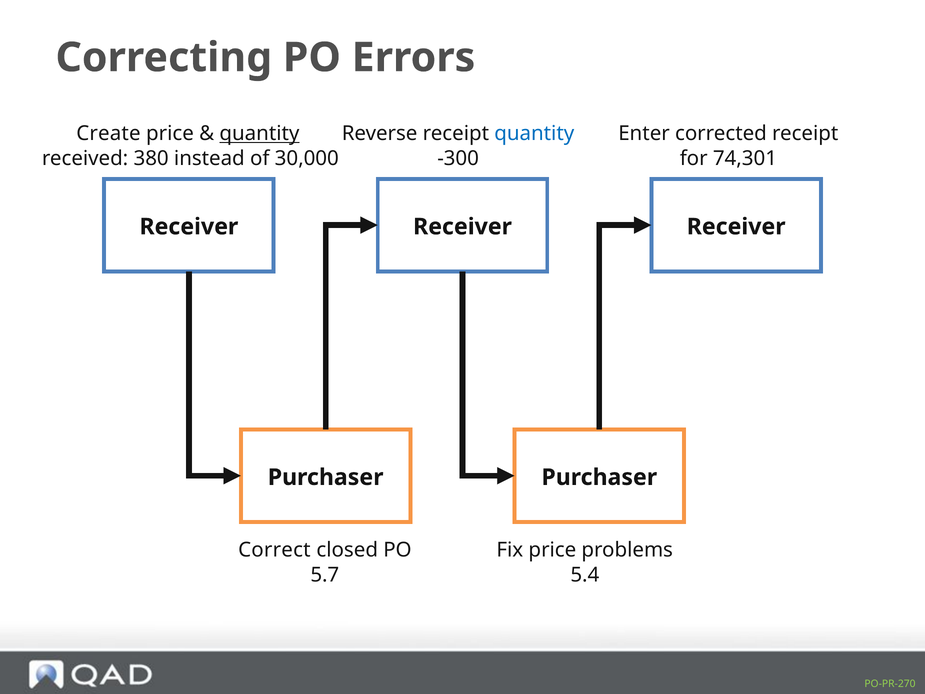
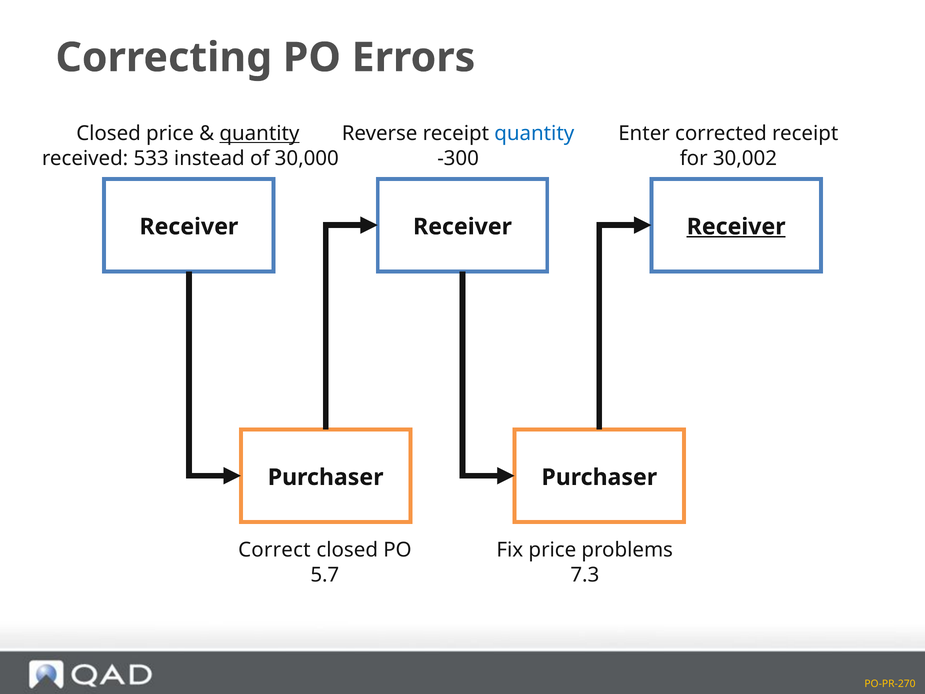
Create: Create -> Closed (109, 134)
380: 380 -> 533 (151, 158)
74,301: 74,301 -> 30,002 (745, 158)
Receiver underline: none -> present (736, 227)
5.4: 5.4 -> 7.3 (585, 575)
PO-PR-270 colour: light green -> yellow (890, 684)
